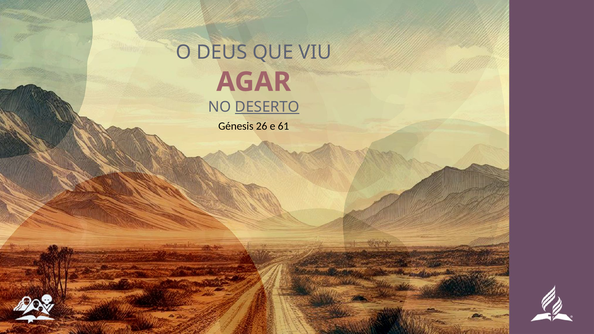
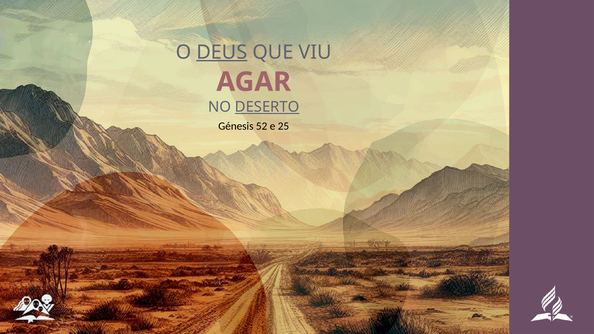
DEUS underline: none -> present (222, 52)
26: 26 -> 52 (262, 126)
61: 61 -> 25 (283, 126)
